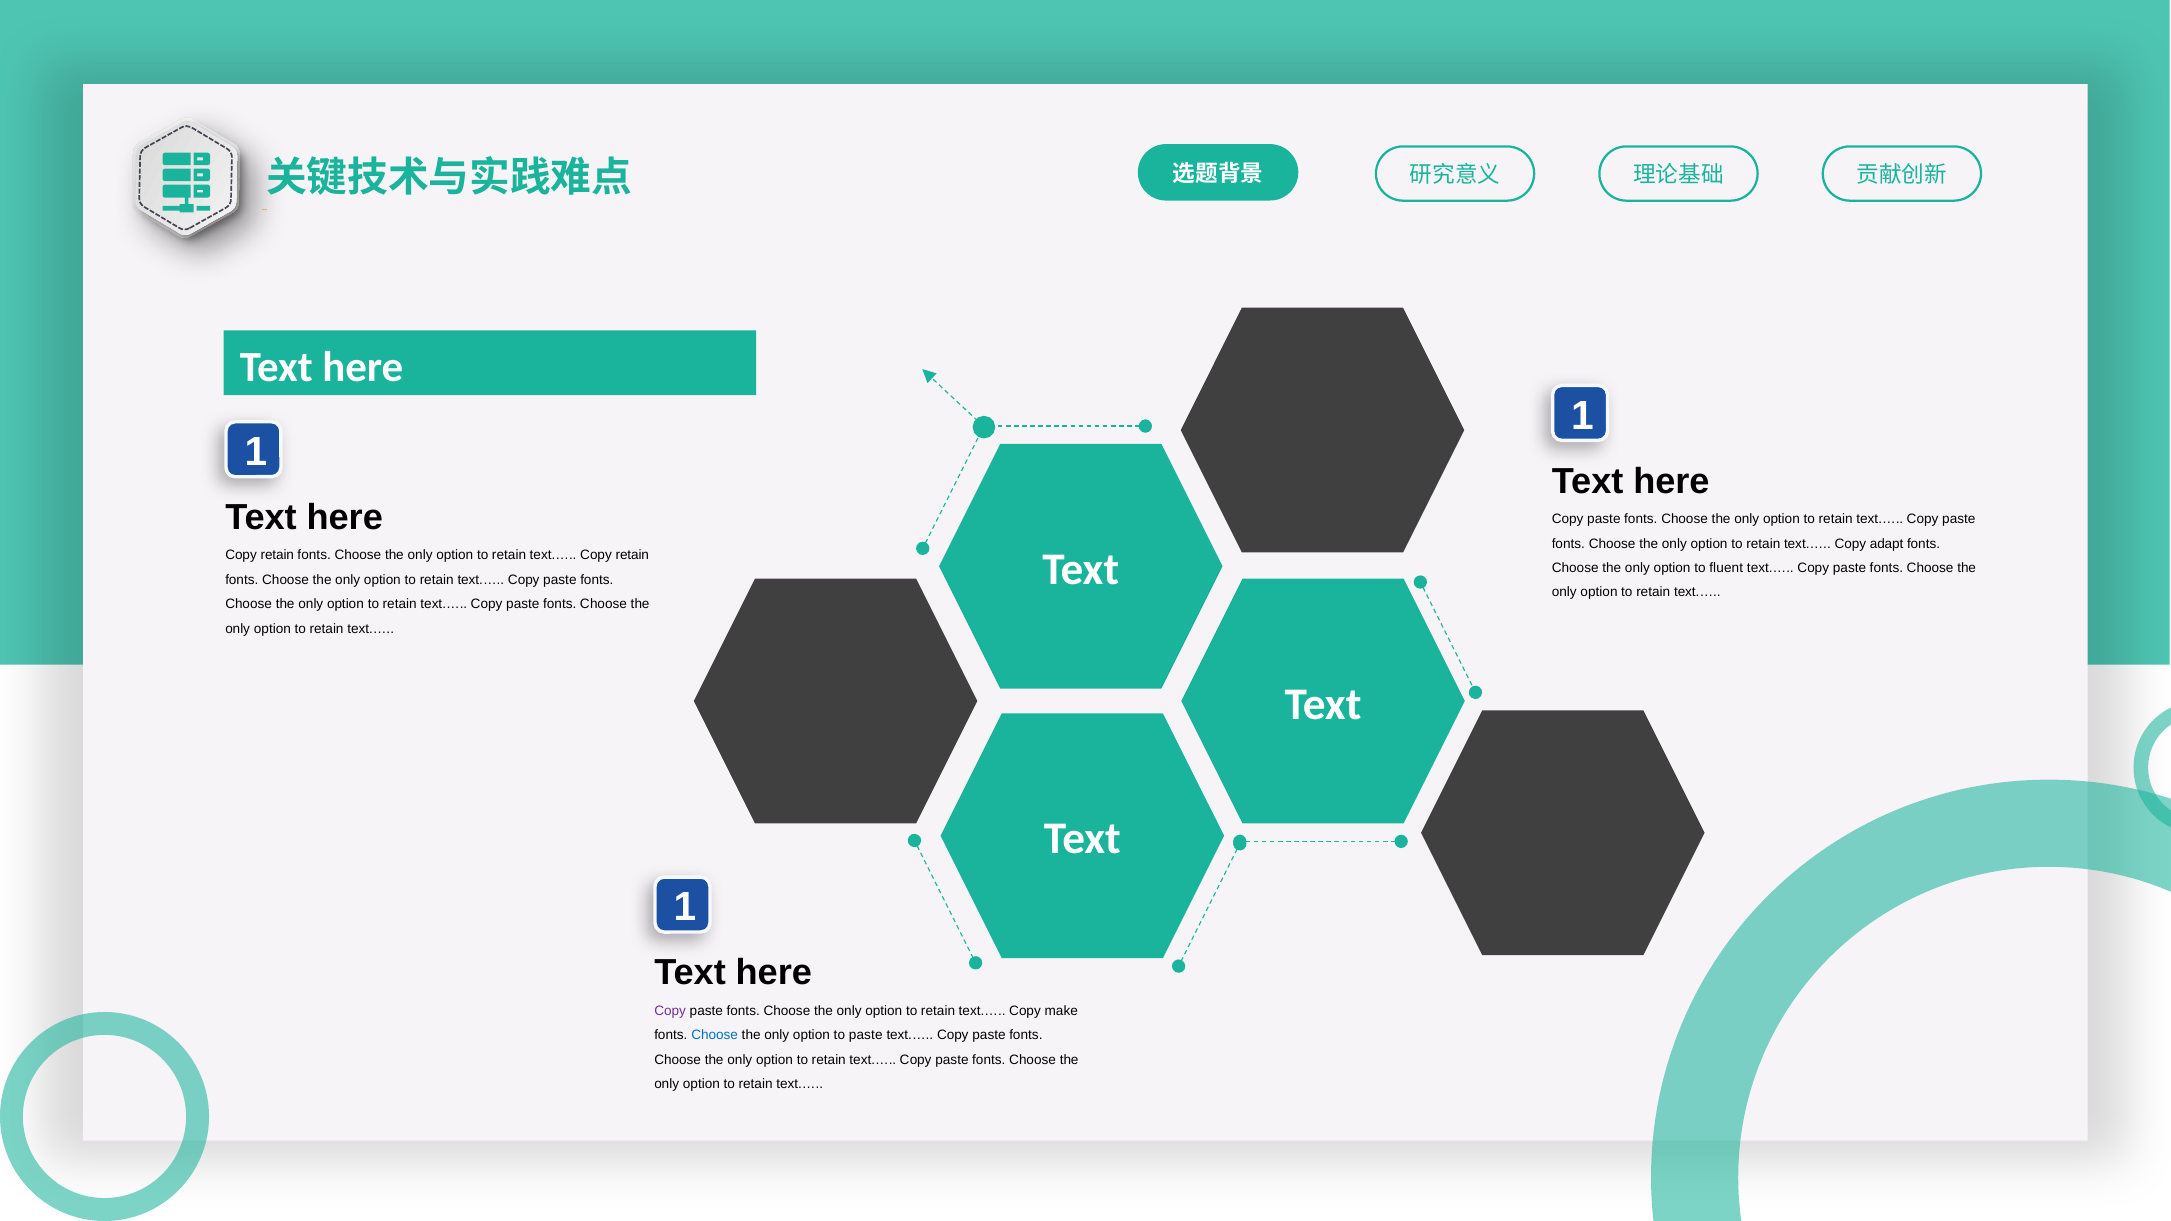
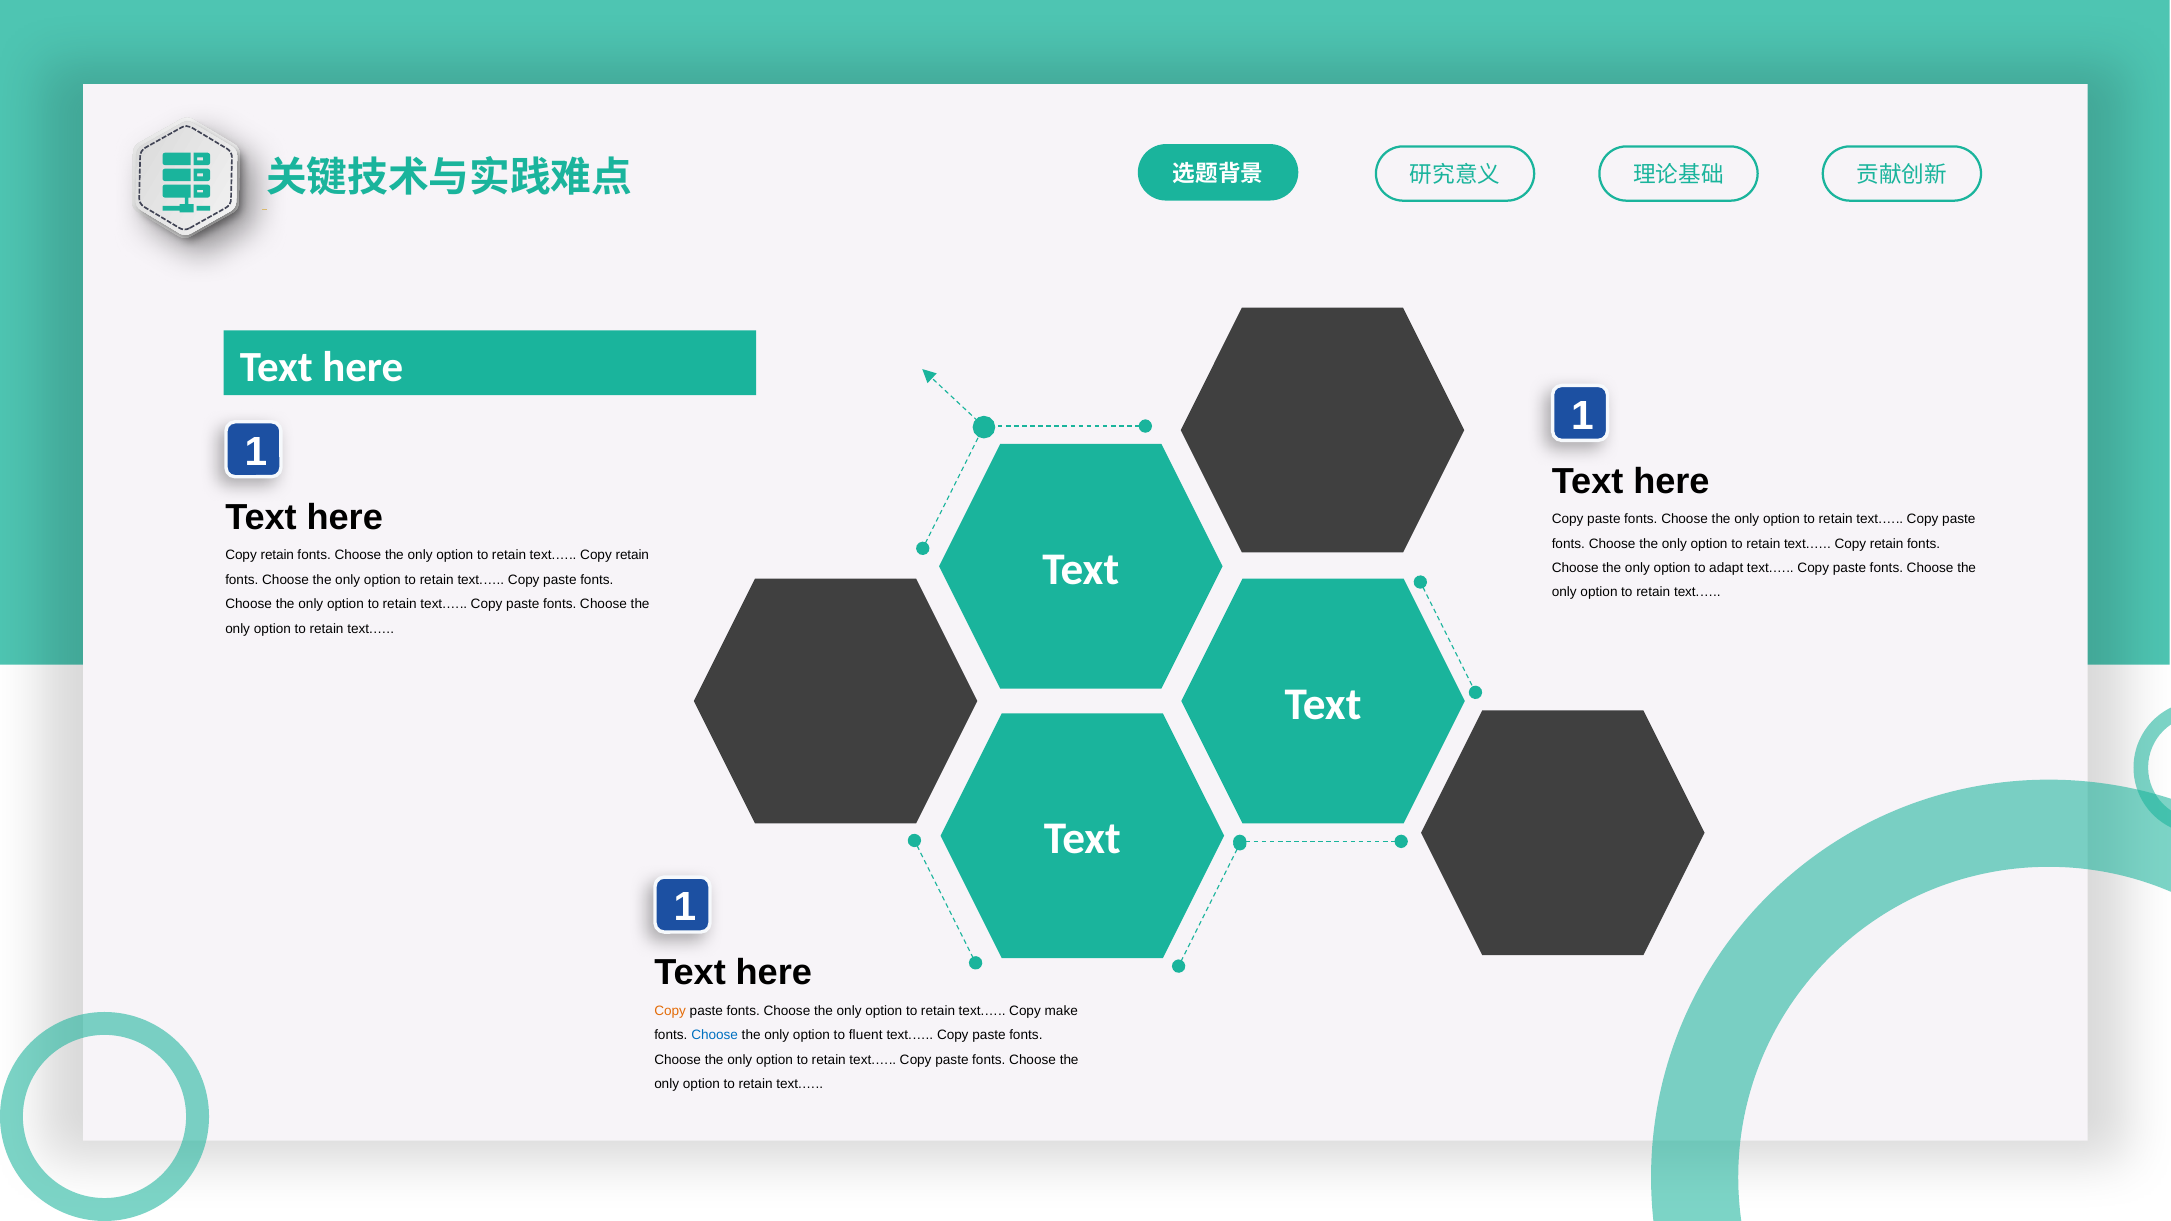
adapt: adapt -> retain (1887, 544)
fluent: fluent -> adapt (1726, 568)
Copy colour: purple -> orange (670, 1011)
to paste: paste -> fluent (866, 1035)
